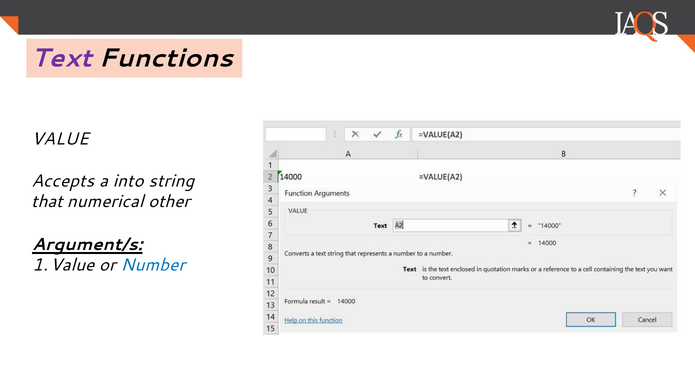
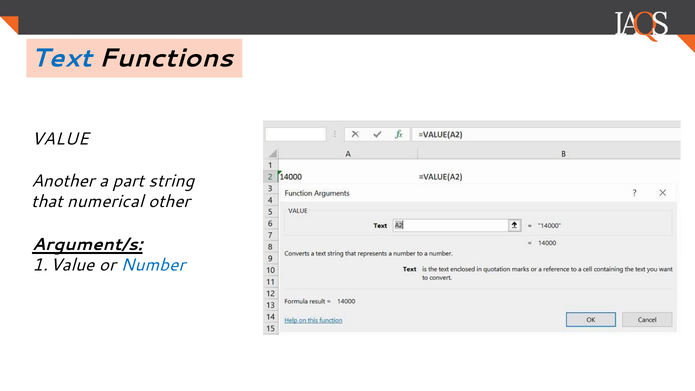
Text colour: purple -> blue (62, 58)
Accepts: Accepts -> Another (63, 181)
into: into -> part (128, 181)
